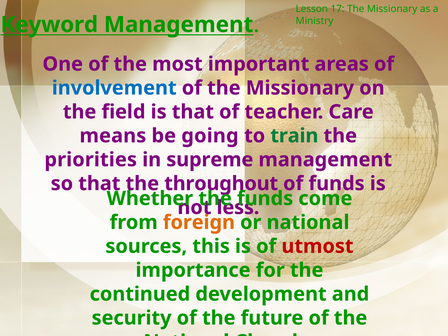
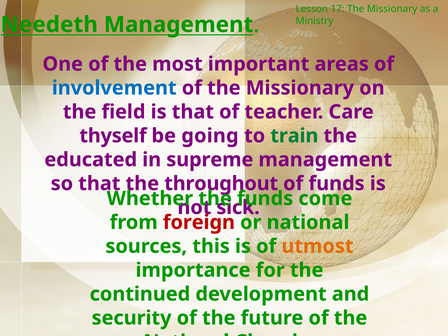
Keyword: Keyword -> Needeth (49, 25)
means: means -> thyself (113, 136)
priorities: priorities -> educated (91, 160)
less: less -> sick (238, 207)
foreign colour: orange -> red (199, 222)
utmost colour: red -> orange (317, 246)
